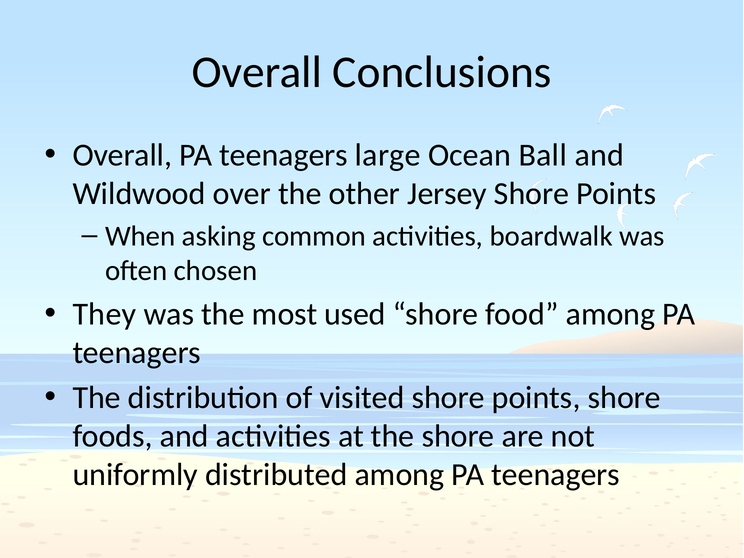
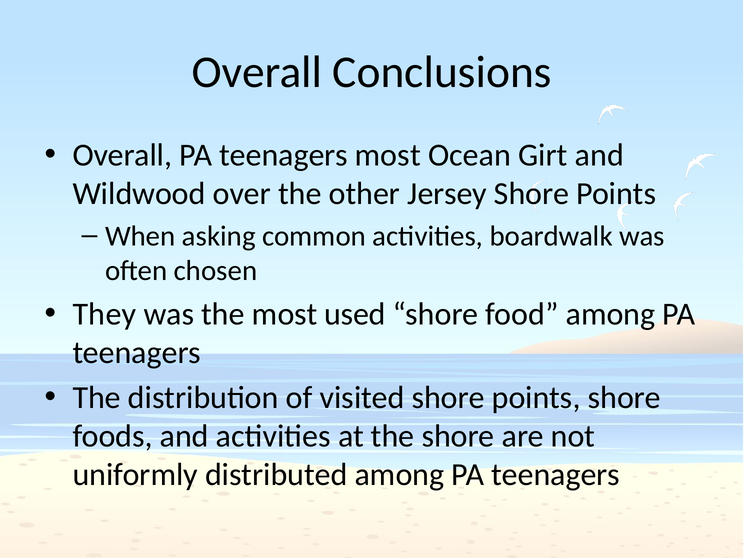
teenagers large: large -> most (388, 155)
Ball: Ball -> Girt (543, 155)
